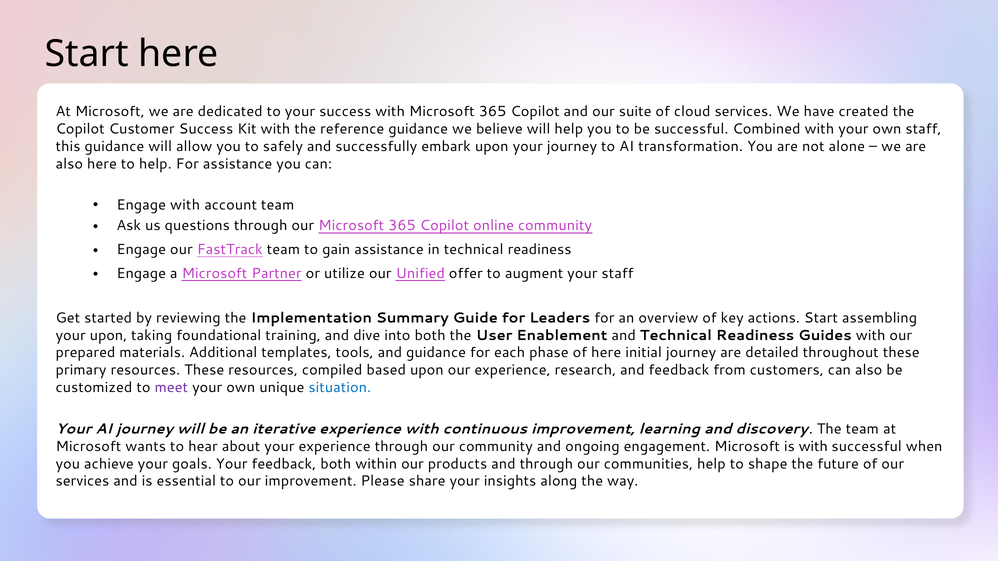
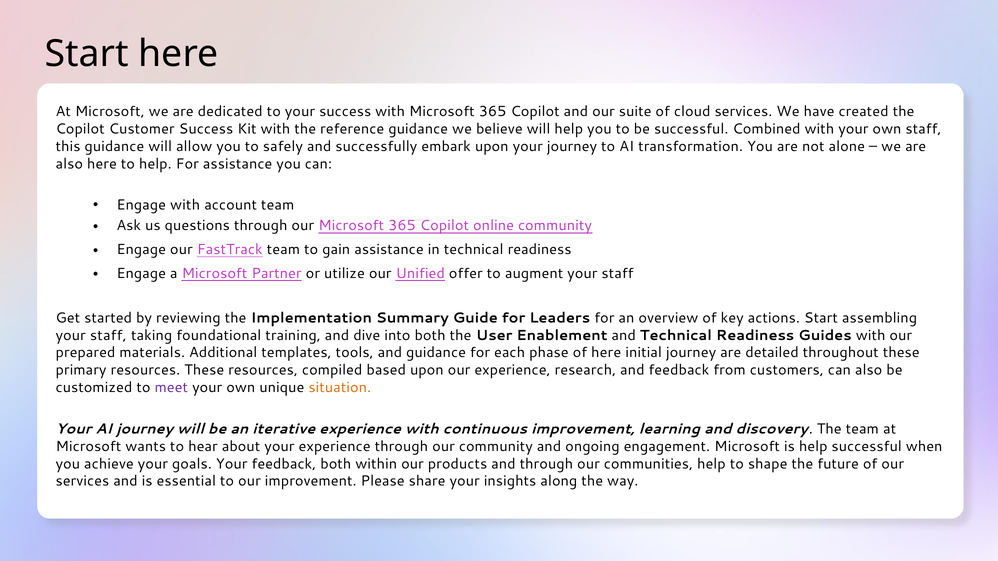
upon: upon -> staff (108, 335)
situation colour: blue -> orange (340, 388)
is with: with -> help (813, 447)
